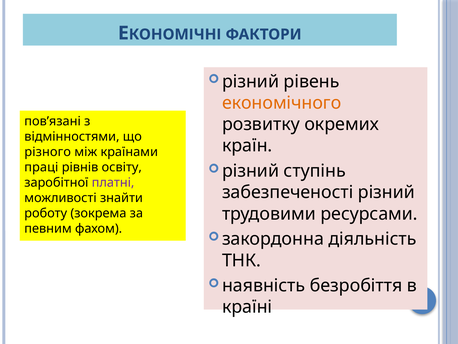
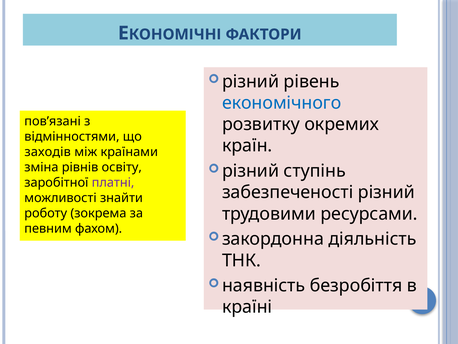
економічного colour: orange -> blue (282, 103)
різного: різного -> заходів (48, 152)
праці: праці -> зміна (41, 167)
